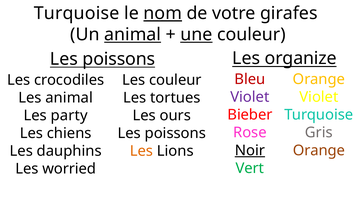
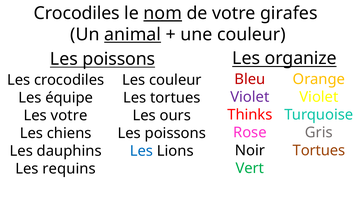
Turquoise: Turquoise -> Crocodiles (77, 13)
une underline: present -> none (196, 35)
Les animal: animal -> équipe (69, 98)
Bieber: Bieber -> Thinks (250, 115)
Les party: party -> votre (69, 116)
Noir underline: present -> none (250, 151)
Orange: Orange -> Tortues (319, 151)
Les colour: orange -> blue (141, 151)
worried: worried -> requins (69, 169)
